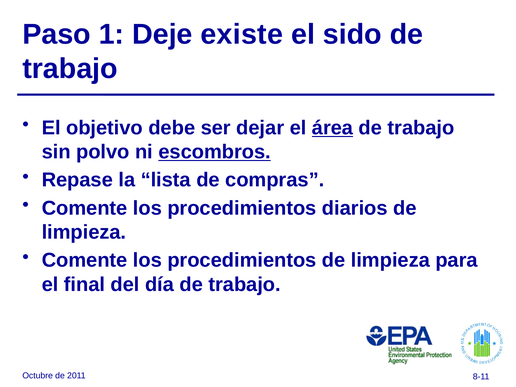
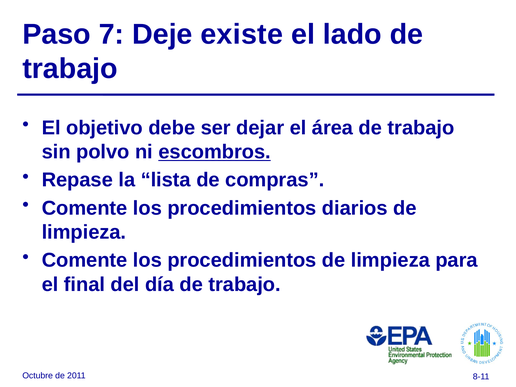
1: 1 -> 7 (111, 34)
sido: sido -> lado (352, 34)
área underline: present -> none (333, 128)
